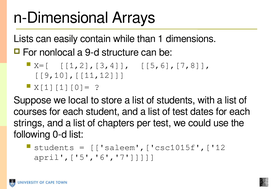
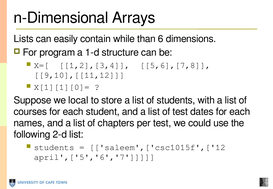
1: 1 -> 6 (161, 39)
nonlocal: nonlocal -> program (57, 53)
9-d: 9-d -> 1-d (92, 53)
strings: strings -> names (29, 123)
0-d: 0-d -> 2-d (60, 134)
